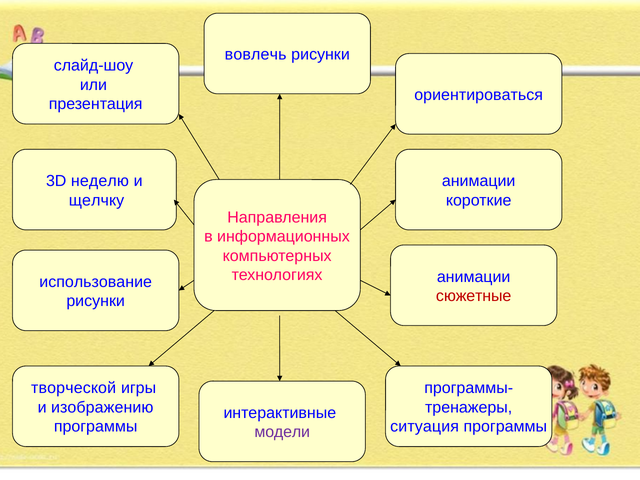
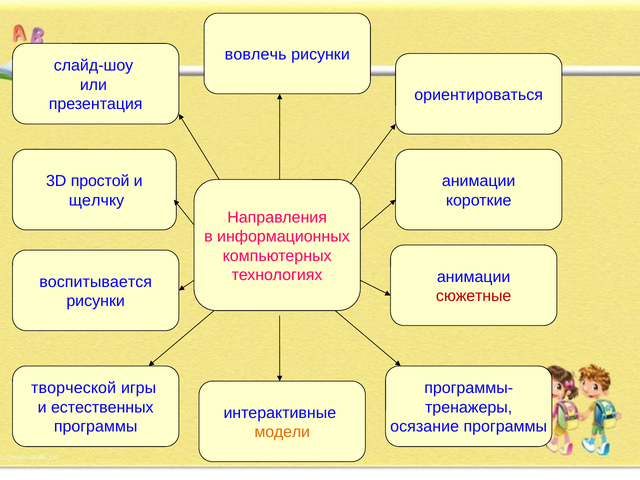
неделю: неделю -> простой (100, 181)
использование: использование -> воспитывается (96, 282)
изображению: изображению -> естественных (102, 407)
ситуация: ситуация -> осязание (425, 427)
модели colour: purple -> orange (282, 432)
